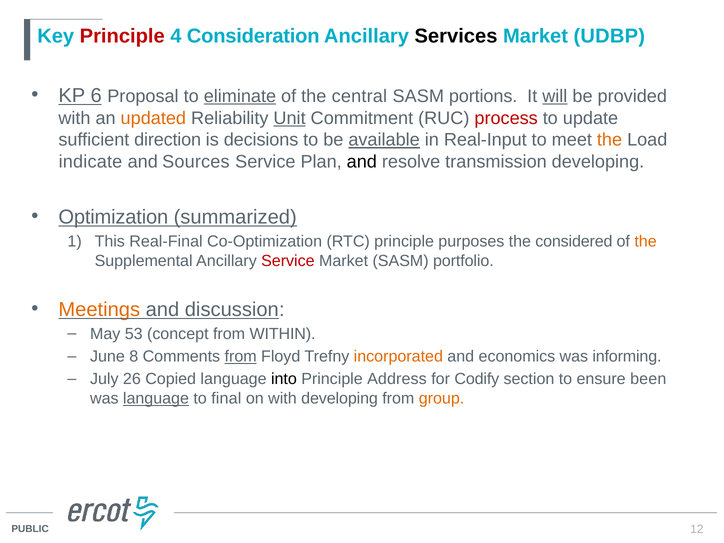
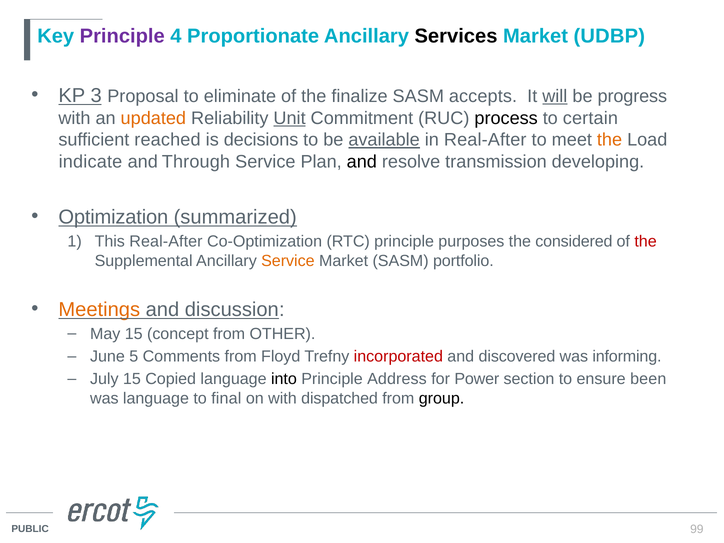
Principle colour: red -> purple (122, 36)
Consideration: Consideration -> Proportionate (253, 36)
6: 6 -> 3 (96, 95)
eliminate underline: present -> none (240, 96)
central: central -> finalize (360, 96)
portions: portions -> accepts (483, 96)
provided: provided -> progress (632, 96)
process colour: red -> black (506, 118)
update: update -> certain (590, 118)
direction: direction -> reached (167, 140)
in Real-Input: Real-Input -> Real-After (485, 140)
Sources: Sources -> Through (196, 162)
This Real-Final: Real-Final -> Real-After (166, 242)
the colour: orange -> red (646, 242)
Service colour: red -> orange (288, 261)
May 53: 53 -> 15 (134, 334)
WITHIN: WITHIN -> OTHER (282, 334)
8: 8 -> 5 (134, 357)
from underline: present -> none (241, 357)
incorporated colour: orange -> red (398, 357)
economics: economics -> discovered (517, 357)
July 26: 26 -> 15 (132, 379)
Codify: Codify -> Power (477, 379)
language underline: present -> none (156, 398)
with developing: developing -> dispatched (340, 398)
group colour: orange -> black (442, 398)
12: 12 -> 99 (697, 529)
